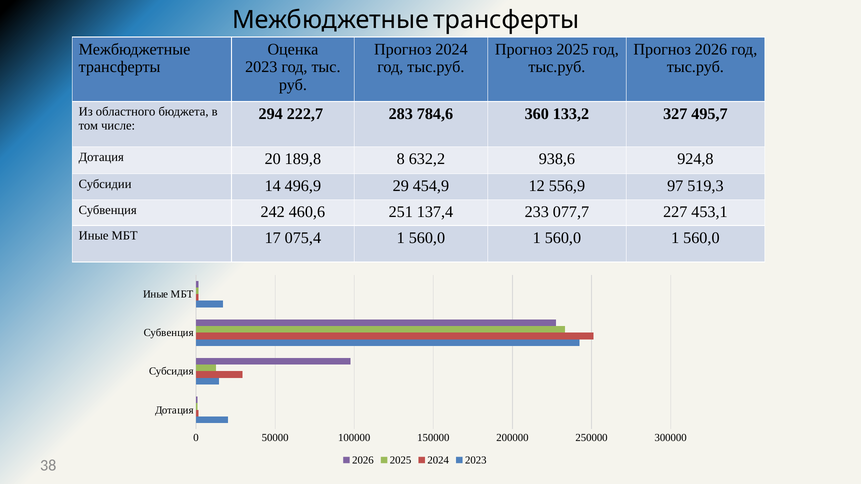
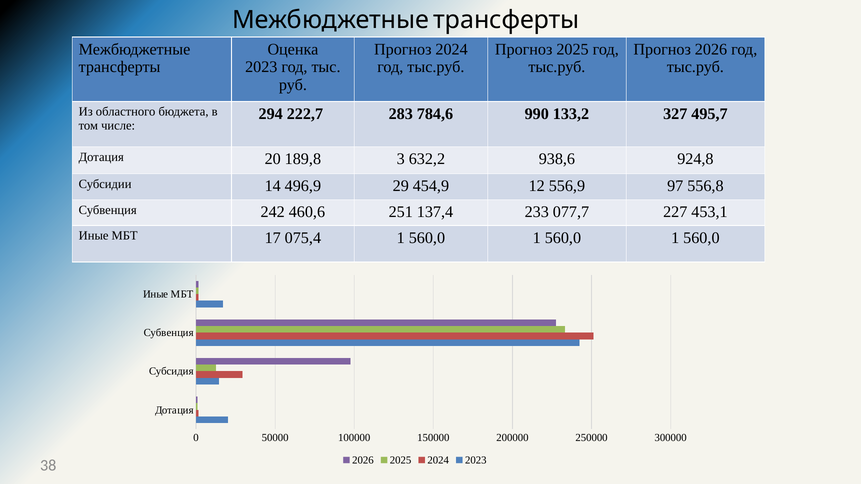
360: 360 -> 990 (537, 114)
8: 8 -> 3 (401, 159)
519,3: 519,3 -> 556,8 (705, 186)
